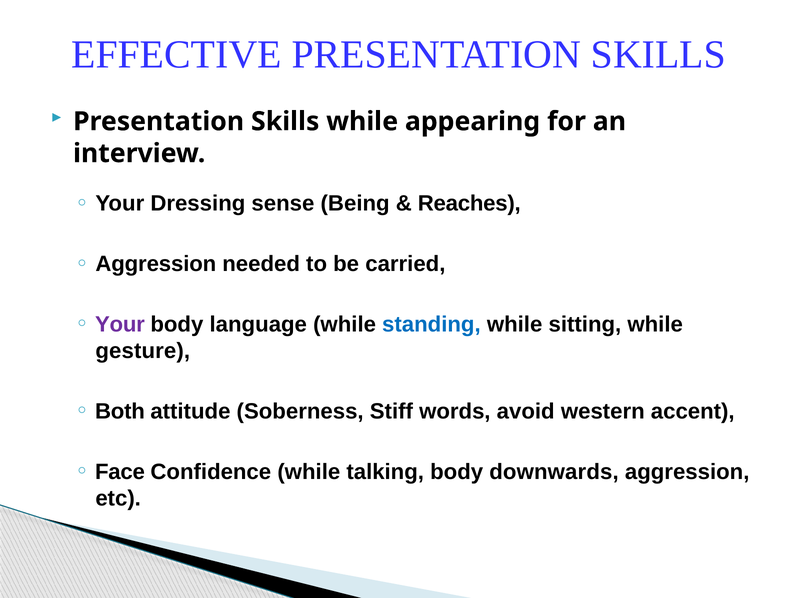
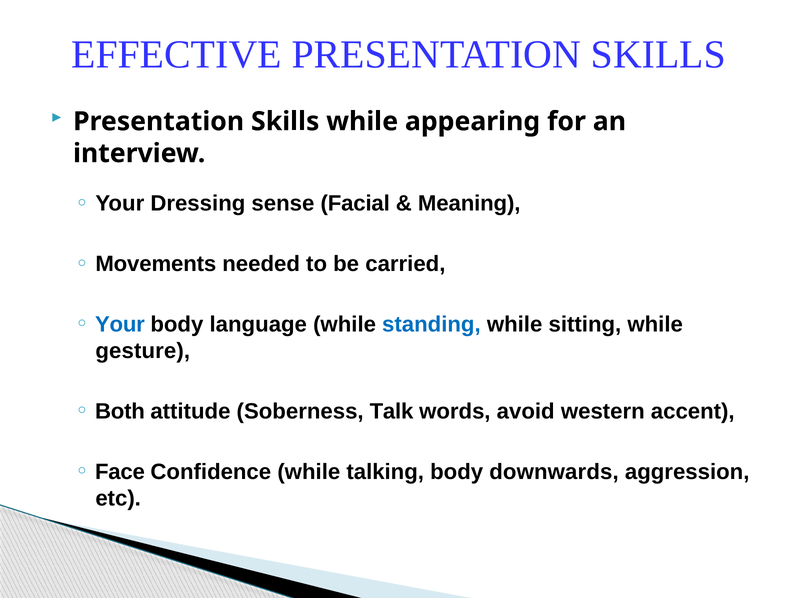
Being: Being -> Facial (355, 204)
Reaches: Reaches -> Meaning (469, 204)
Aggression: Aggression -> Movements (156, 264)
Your colour: purple -> blue (120, 325)
Stiff: Stiff -> Talk (392, 412)
